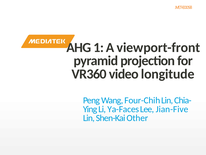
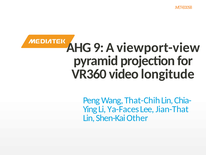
1: 1 -> 9 (99, 47)
viewport-front: viewport-front -> viewport-view (158, 47)
Four-Chih: Four-Chih -> That-Chih (142, 100)
Jian-Five: Jian-Five -> Jian-That (172, 109)
